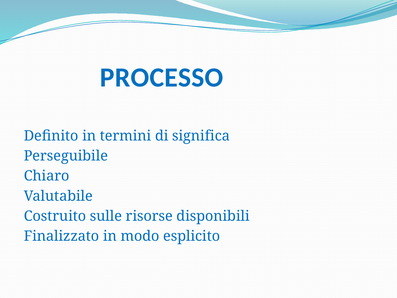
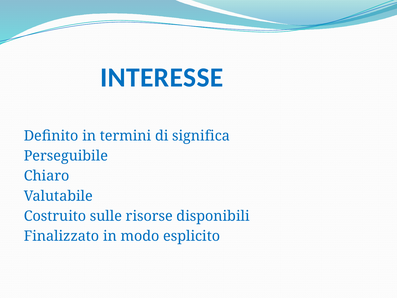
PROCESSO: PROCESSO -> INTERESSE (162, 78)
